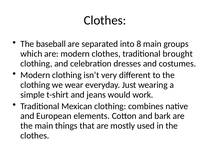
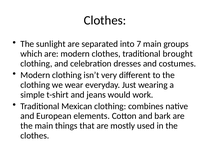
baseball: baseball -> sunlight (51, 44)
8: 8 -> 7 (139, 44)
